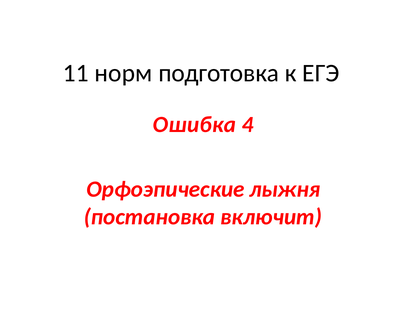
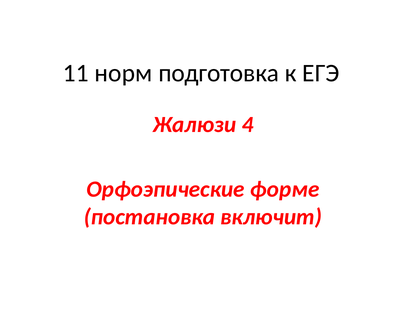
Ошибка: Ошибка -> Жалюзи (195, 124)
лыжня: лыжня -> форме (285, 189)
